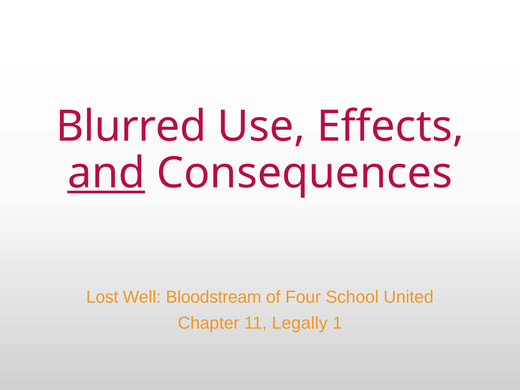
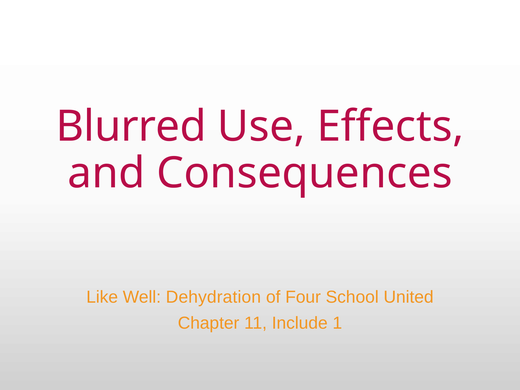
and underline: present -> none (106, 173)
Lost: Lost -> Like (102, 297)
Bloodstream: Bloodstream -> Dehydration (213, 297)
Legally: Legally -> Include (300, 323)
